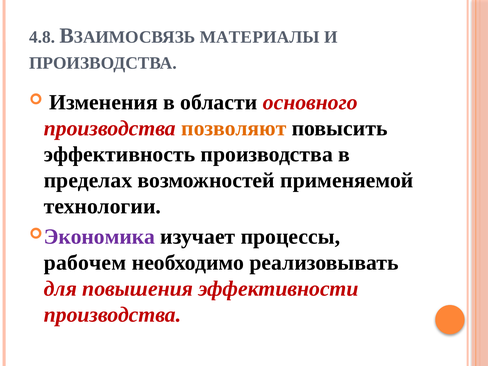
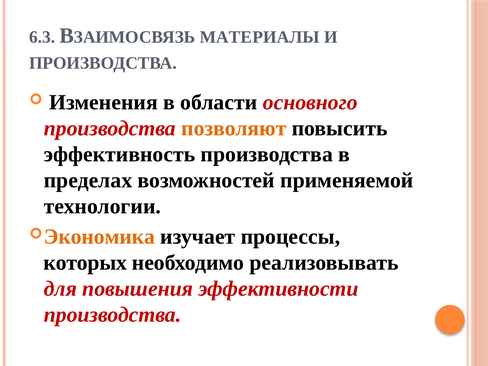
4.8: 4.8 -> 6.3 (42, 37)
Экономика colour: purple -> orange (99, 237)
рабочем: рабочем -> которых (85, 263)
